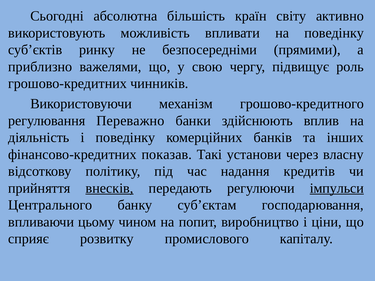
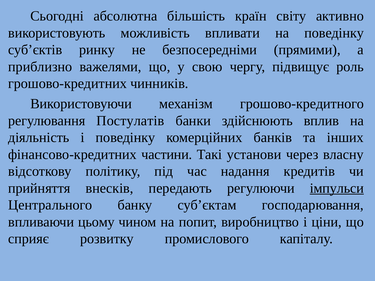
Переважно: Переважно -> Постулатів (130, 121)
показав: показав -> частини (167, 155)
внесків underline: present -> none (110, 188)
